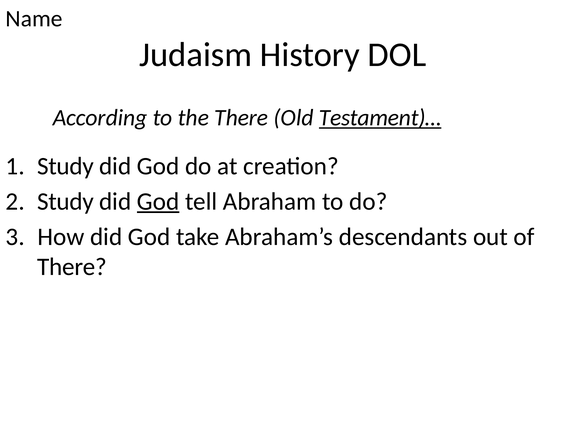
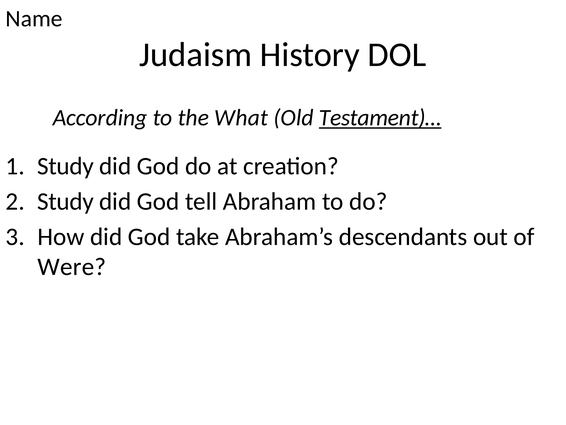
the There: There -> What (241, 118)
God underline: present -> none (158, 201)
There: There -> Were (72, 267)
